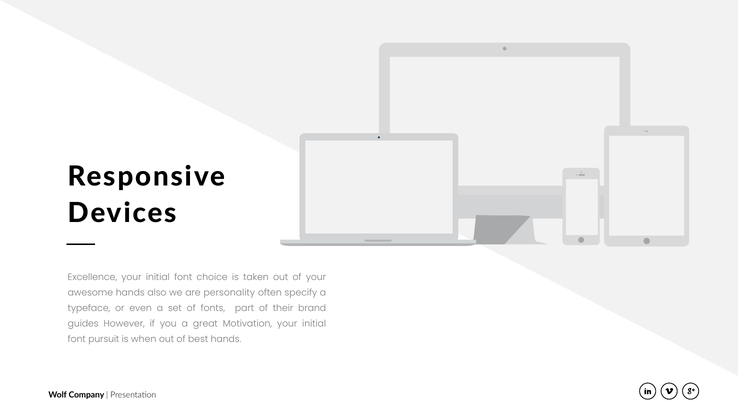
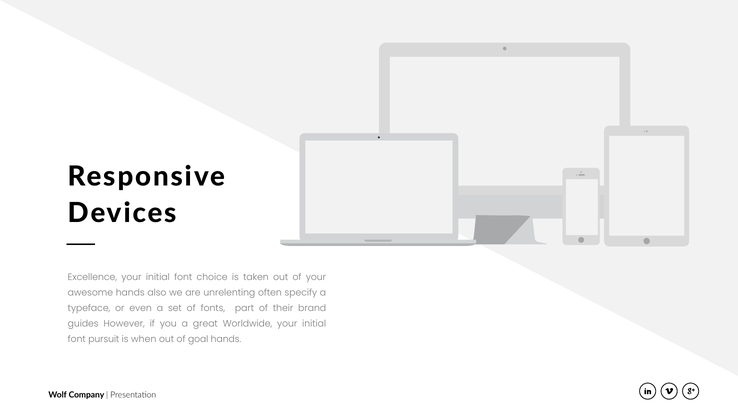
personality: personality -> unrelenting (229, 293)
Motivation: Motivation -> Worldwide (247, 324)
best: best -> goal (198, 339)
